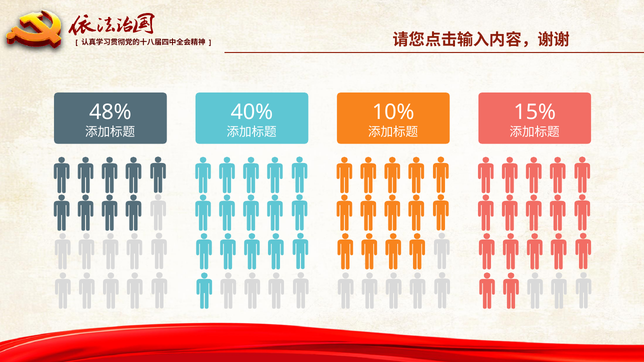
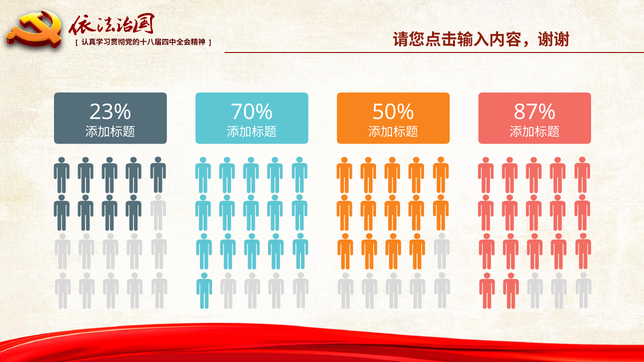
48%: 48% -> 23% (110, 112)
40%: 40% -> 70% (252, 112)
10%: 10% -> 50% (393, 112)
15%: 15% -> 87% (535, 112)
